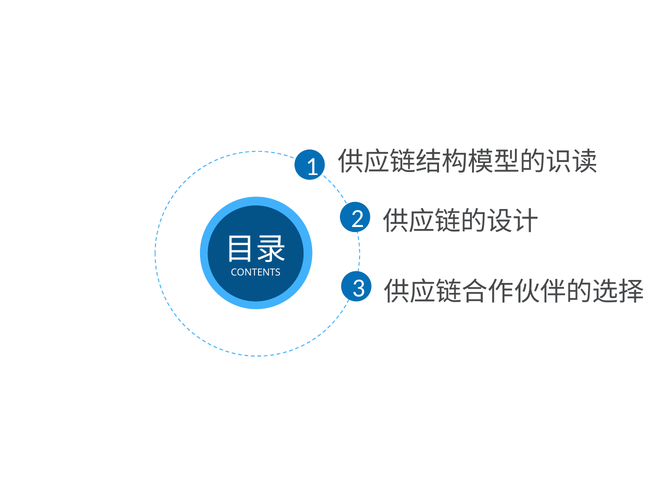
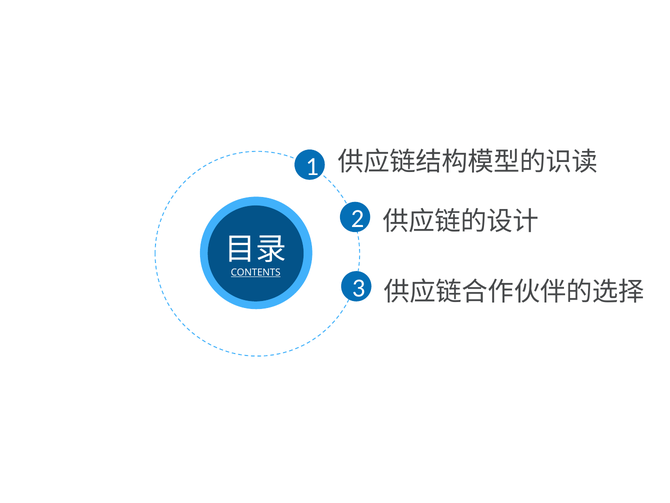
CONTENTS underline: none -> present (256, 272)
